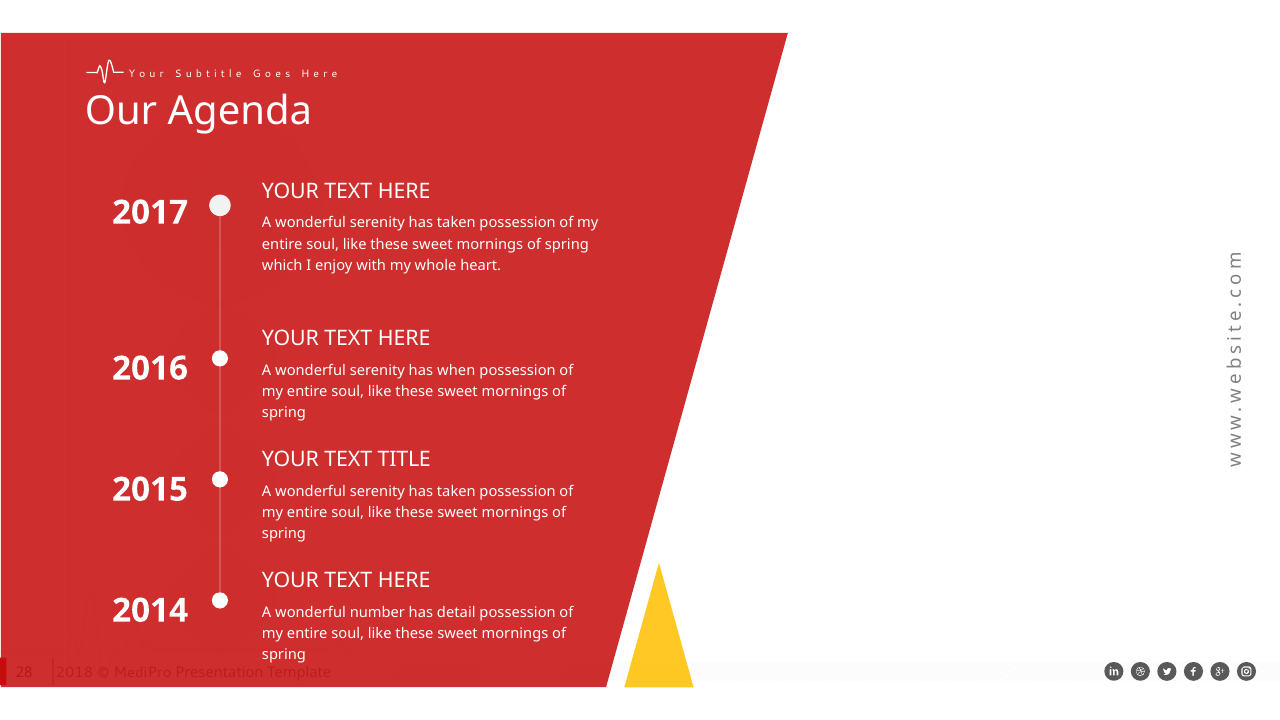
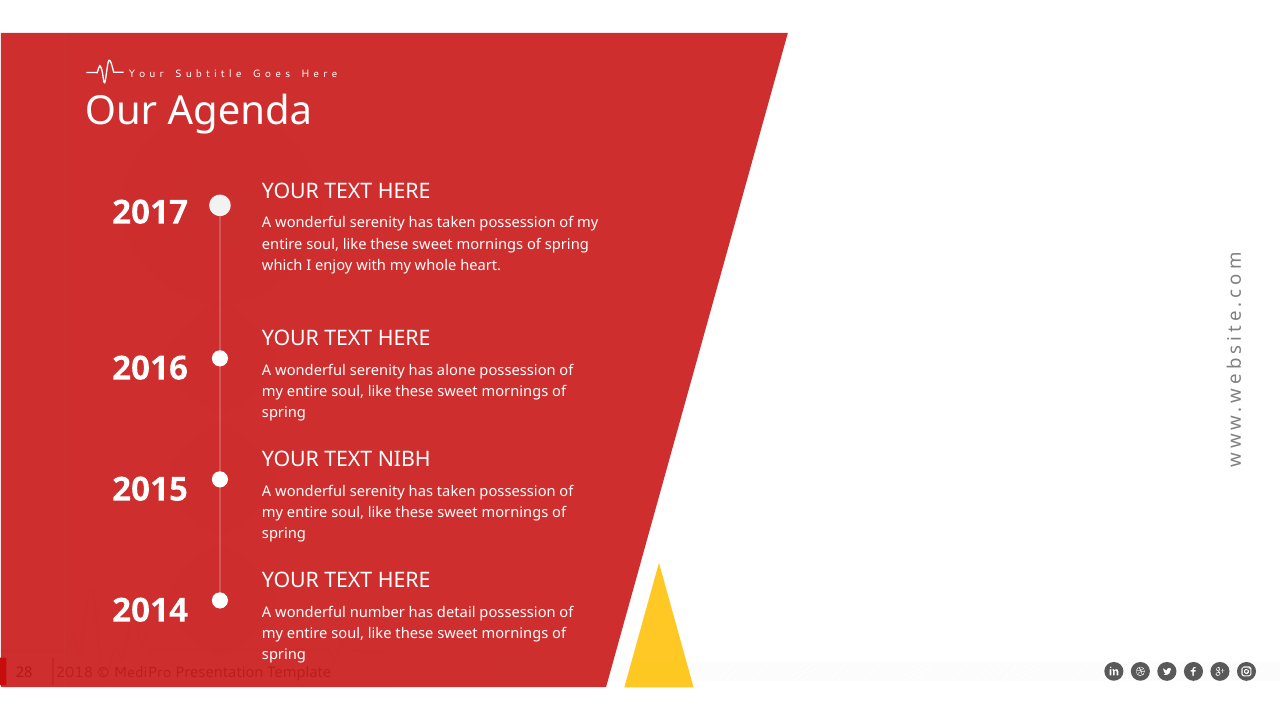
when: when -> alone (456, 371)
TITLE: TITLE -> NIBH (404, 459)
